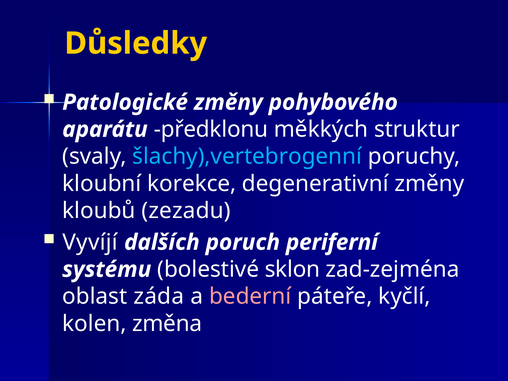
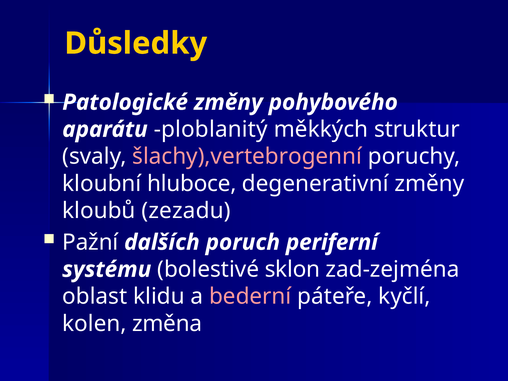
předklonu: předklonu -> ploblanitý (211, 129)
šlachy),vertebrogenní colour: light blue -> pink (247, 157)
korekce: korekce -> hluboce (192, 184)
Vyvíjí: Vyvíjí -> Pažní (90, 242)
záda: záda -> klidu (159, 297)
